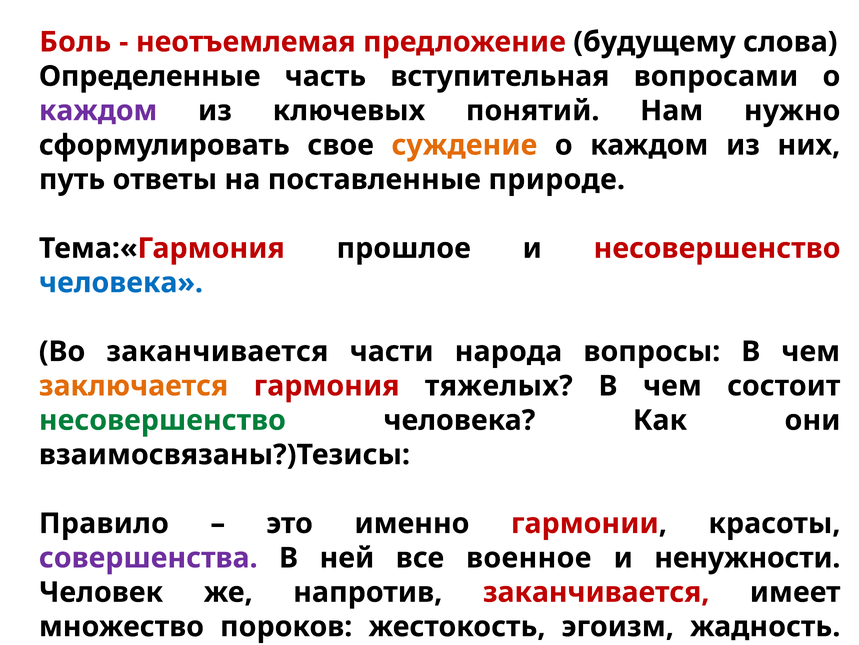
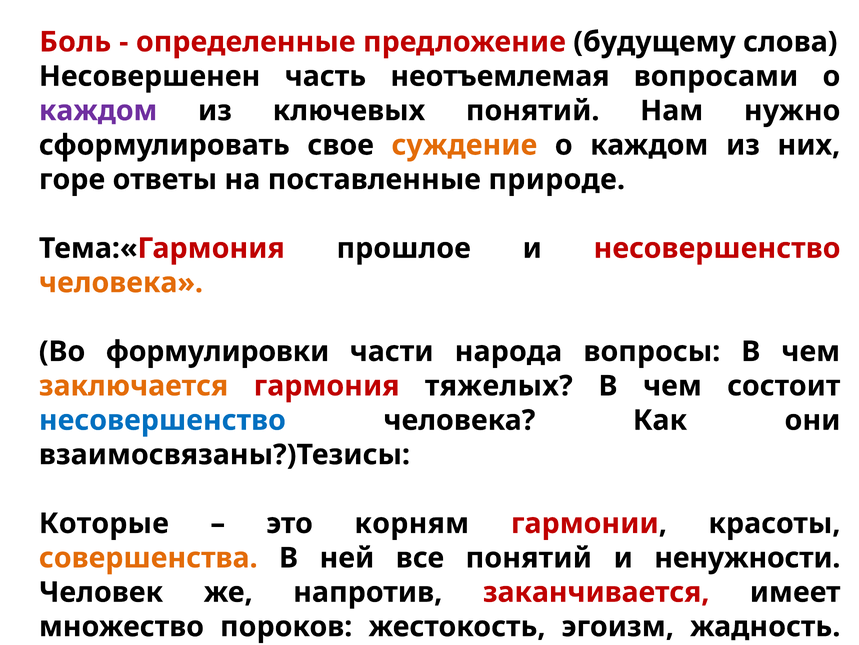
неотъемлемая: неотъемлемая -> определенные (246, 42)
Определенные: Определенные -> Несовершенен (150, 76)
вступительная: вступительная -> неотъемлемая (500, 76)
путь: путь -> горе (72, 179)
человека colour: blue -> orange (121, 282)
Во заканчивается: заканчивается -> формулировки (218, 351)
несовершенство colour: green -> blue (162, 420)
Правило: Правило -> Которые (104, 523)
именно: именно -> корням (412, 523)
совершенства colour: purple -> orange (148, 557)
все военное: военное -> понятий (529, 557)
